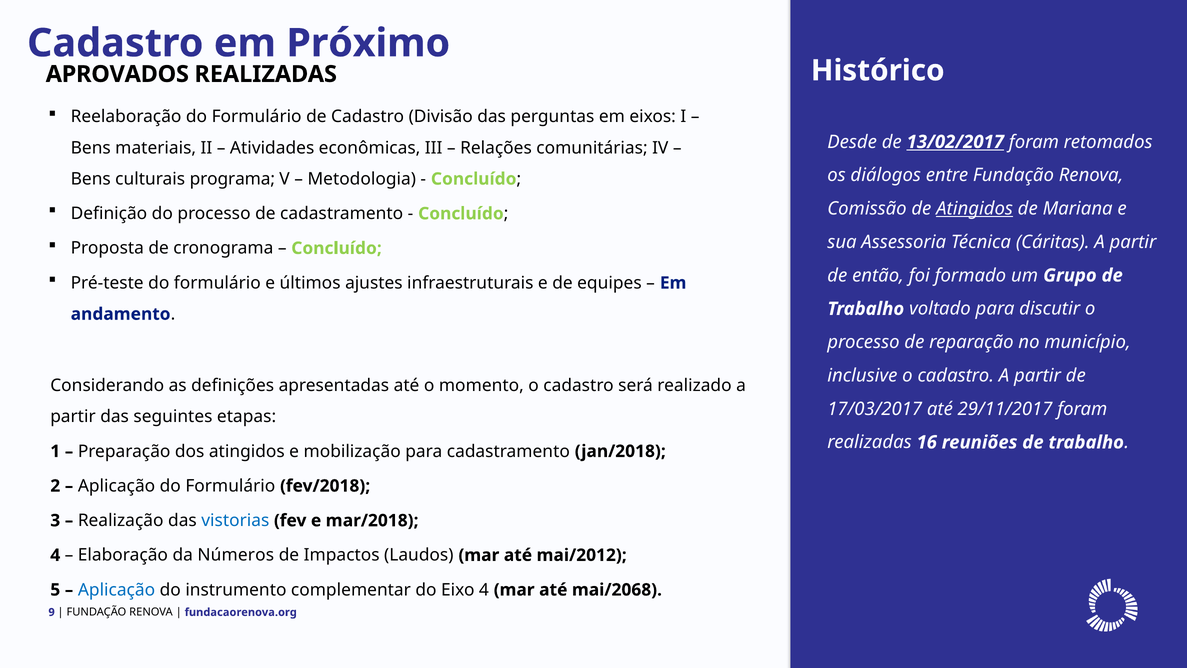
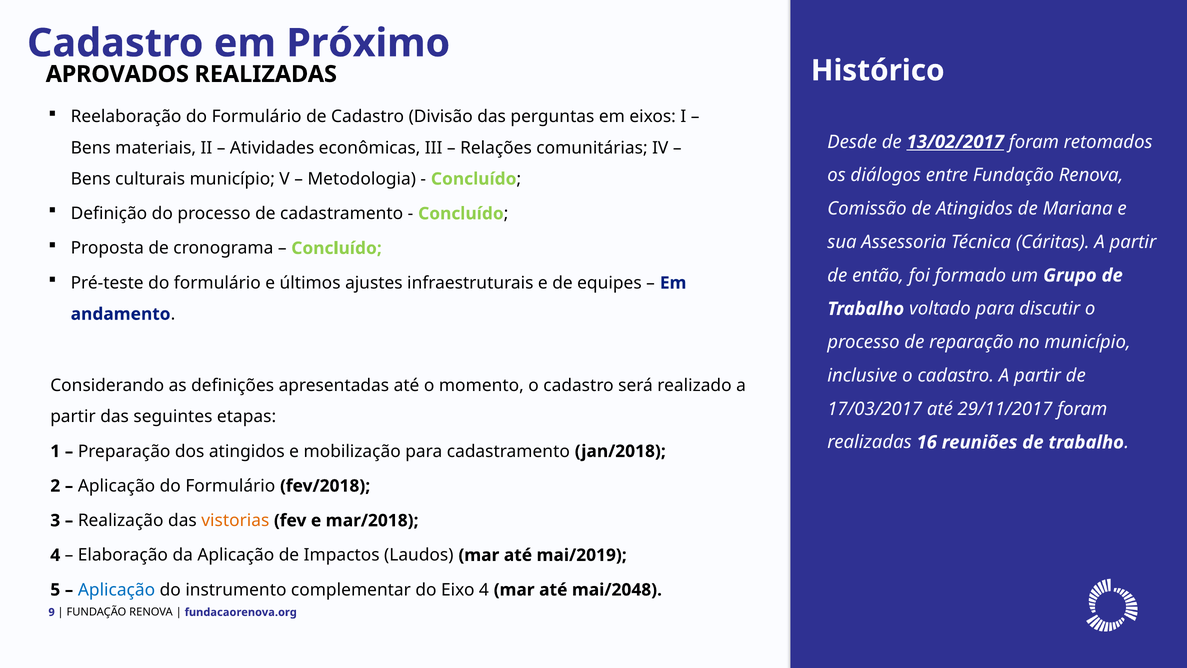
culturais programa: programa -> município (232, 179)
Atingidos underline: present -> none (975, 209)
vistorias colour: blue -> orange (235, 520)
da Números: Números -> Aplicação (236, 555)
mai/2012: mai/2012 -> mai/2019 (582, 555)
mai/2068: mai/2068 -> mai/2048 (617, 590)
